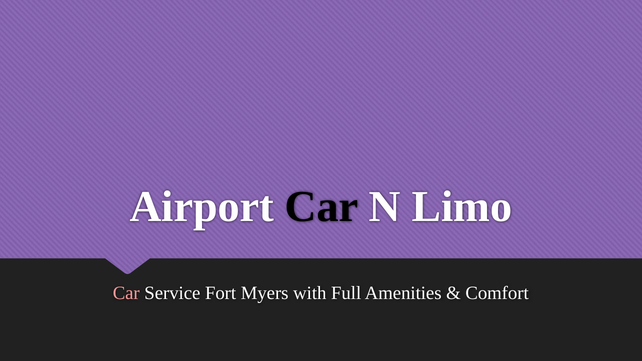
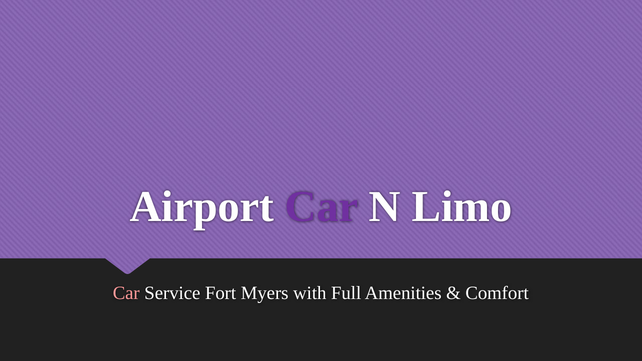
Car colour: black -> purple (322, 207)
